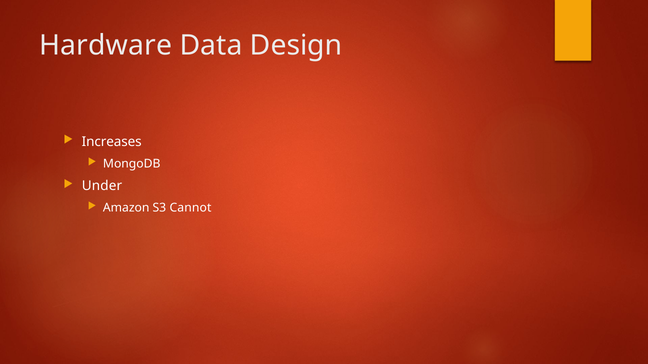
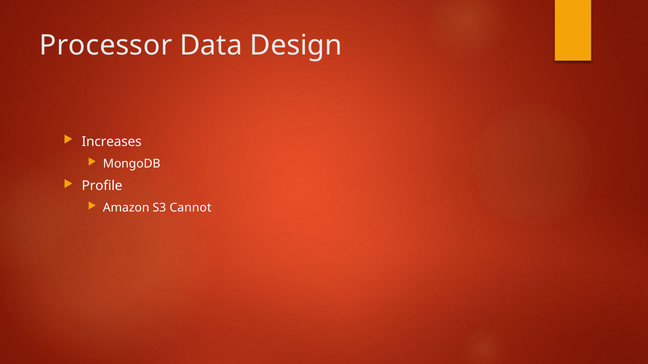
Hardware: Hardware -> Processor (106, 45)
Under: Under -> Profile (102, 186)
